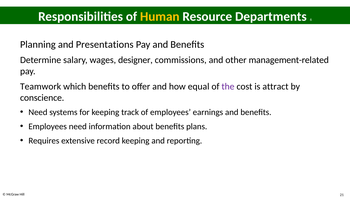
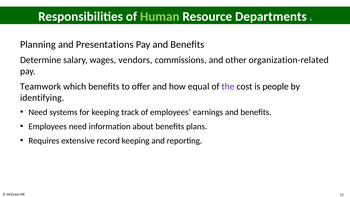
Human colour: yellow -> light green (160, 17)
designer: designer -> vendors (135, 60)
management-related: management-related -> organization-related (289, 60)
attract: attract -> people (276, 86)
conscience: conscience -> identifying (42, 98)
